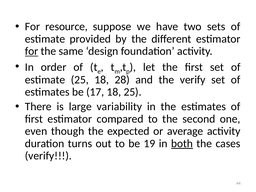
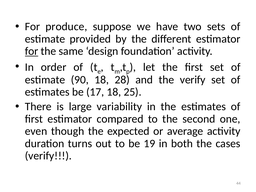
resource: resource -> produce (66, 27)
estimate 25: 25 -> 90 (80, 80)
both underline: present -> none (182, 143)
